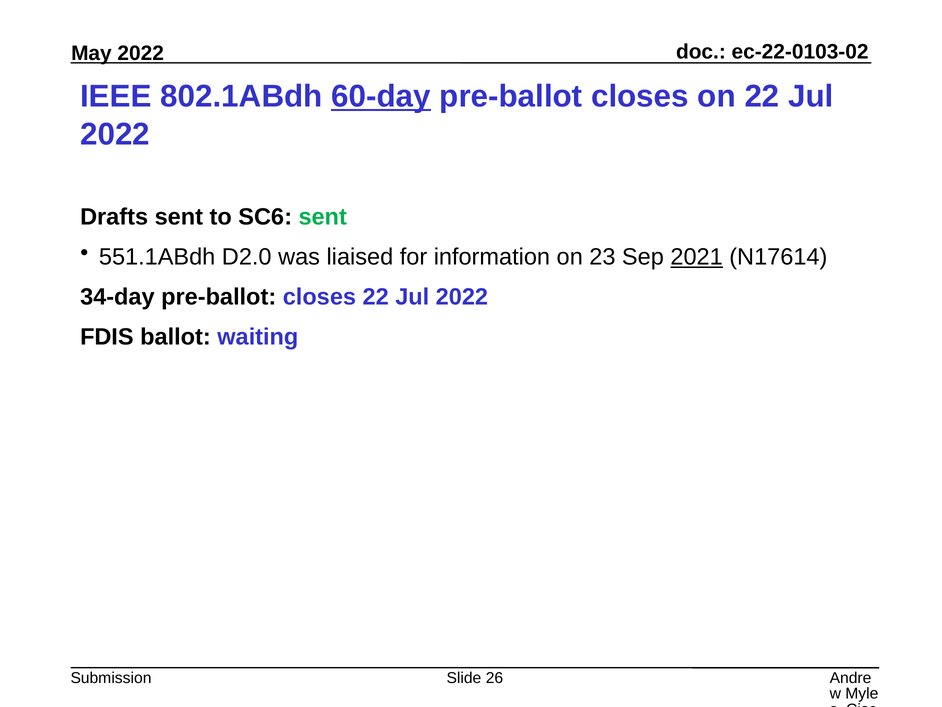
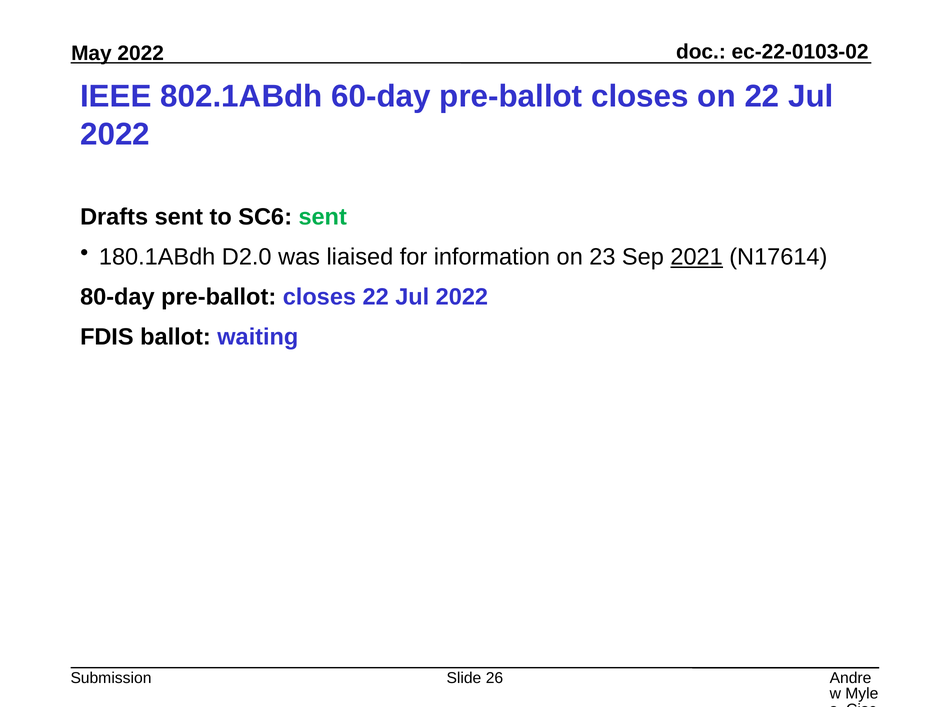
60-day underline: present -> none (381, 96)
551.1ABdh: 551.1ABdh -> 180.1ABdh (157, 257)
34-day: 34-day -> 80-day (117, 297)
